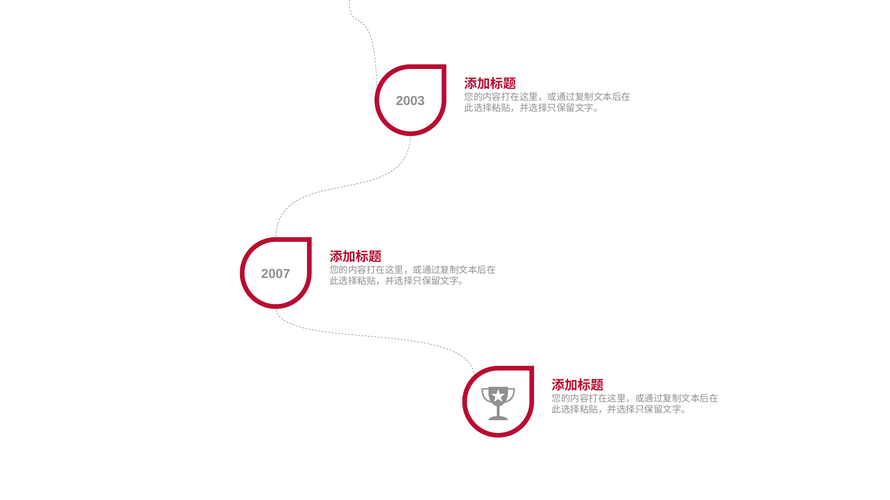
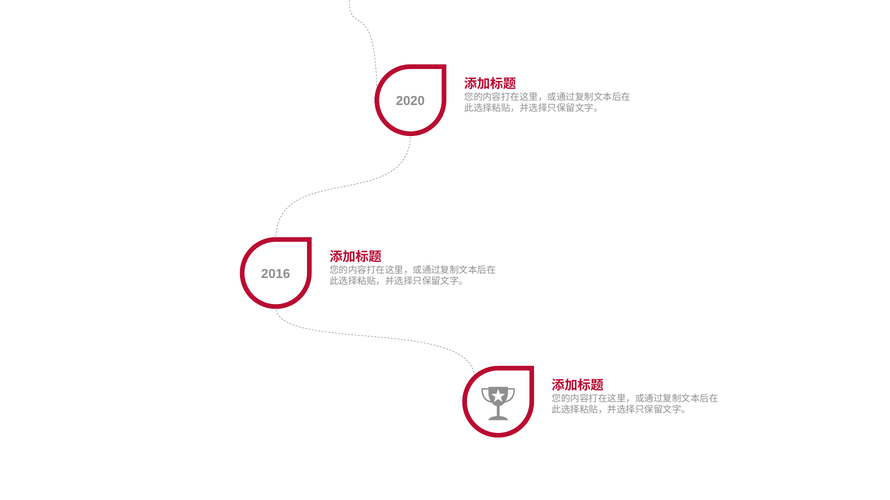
2003: 2003 -> 2020 (410, 101)
2007: 2007 -> 2016 (276, 274)
